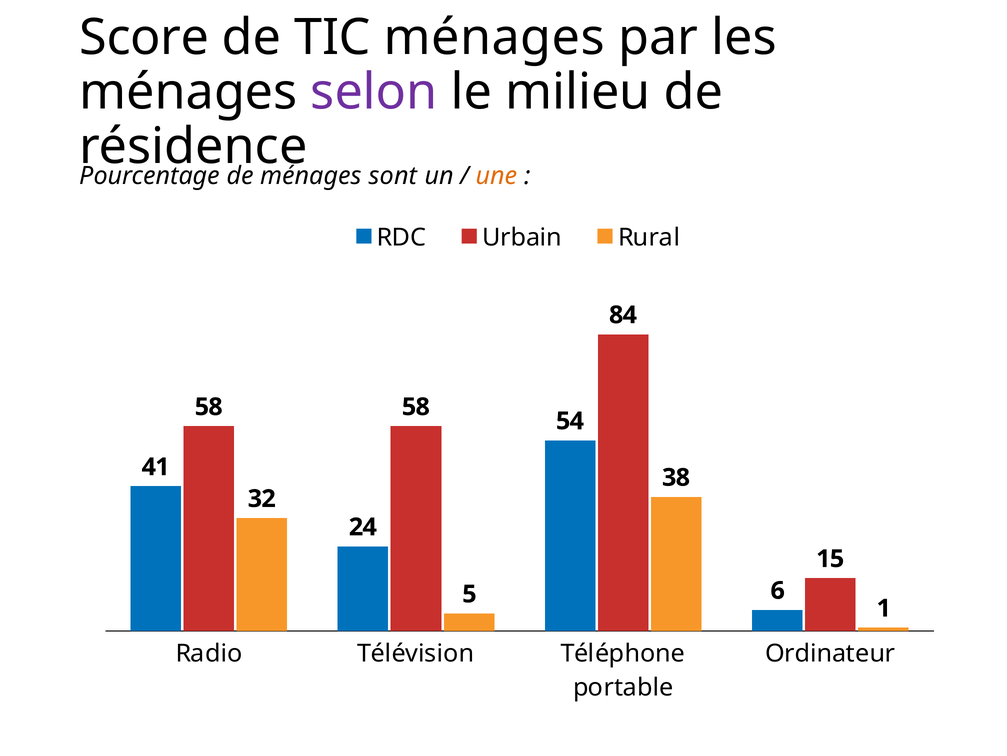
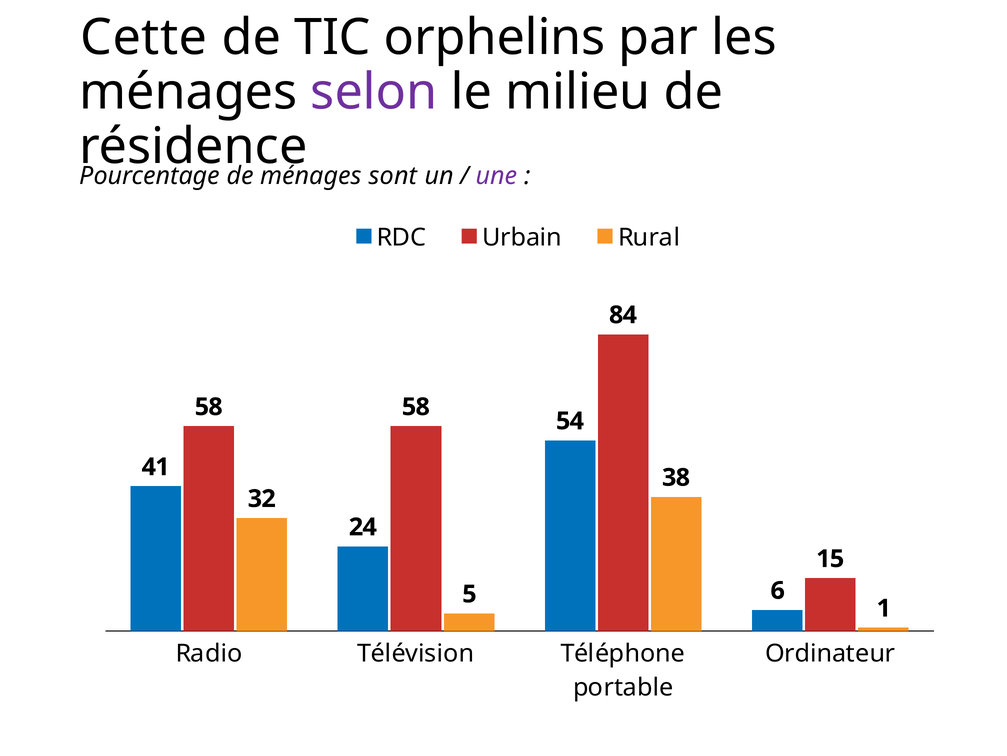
Score: Score -> Cette (144, 38)
TIC ménages: ménages -> orphelins (495, 38)
une colour: orange -> purple (497, 176)
